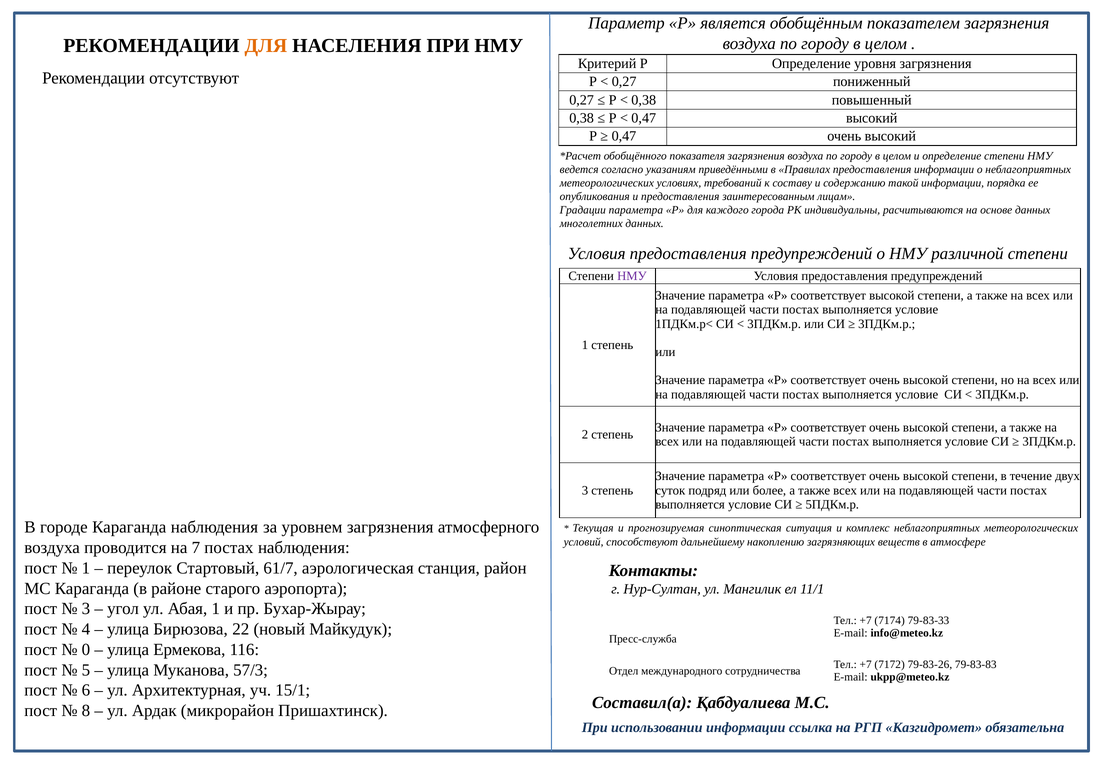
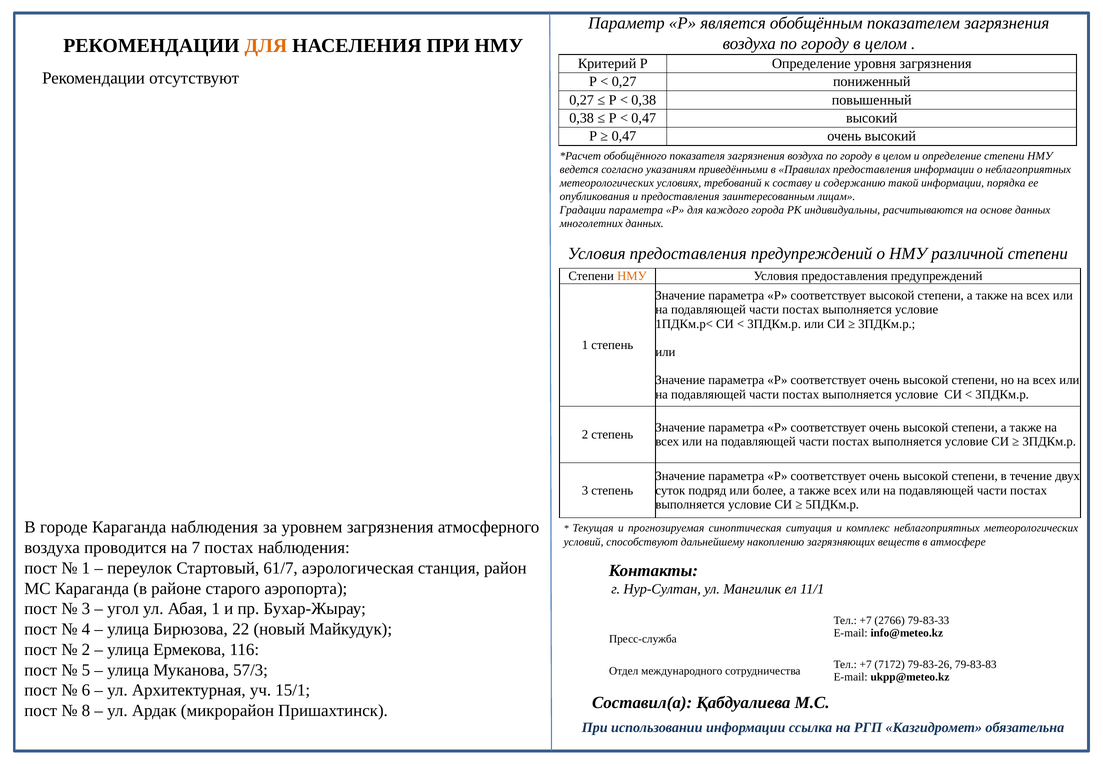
НМУ colour: purple -> orange (632, 276)
7174: 7174 -> 2766 (890, 620)
0: 0 -> 2 (86, 649)
